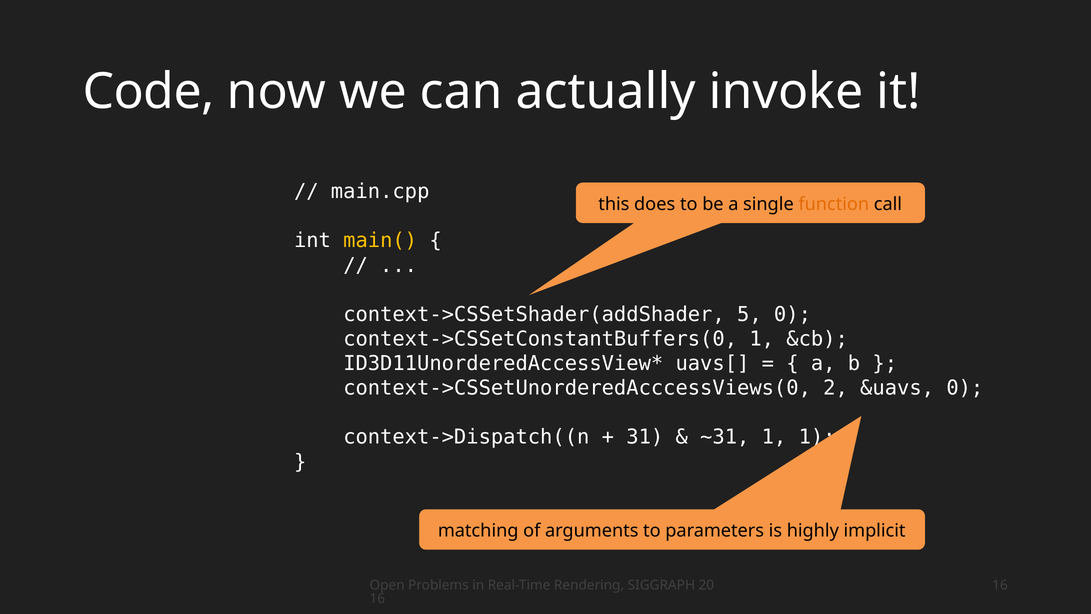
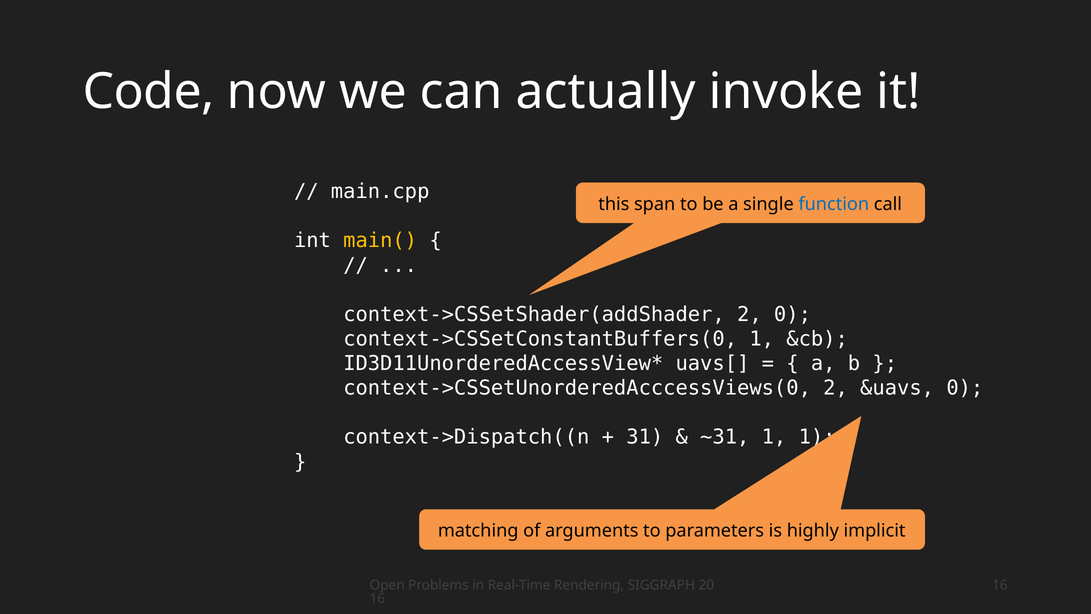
does: does -> span (655, 204)
function colour: orange -> blue (834, 204)
context->CSSetShader(addShader 5: 5 -> 2 (749, 314)
